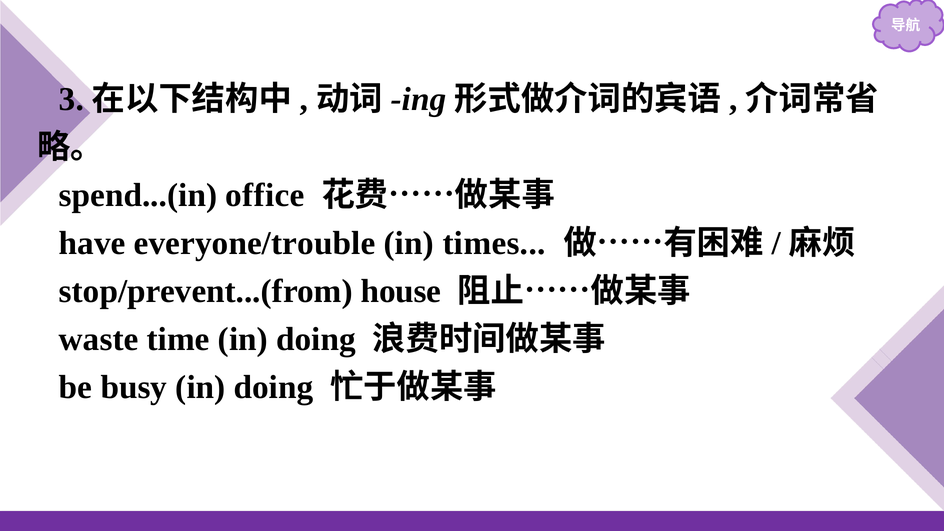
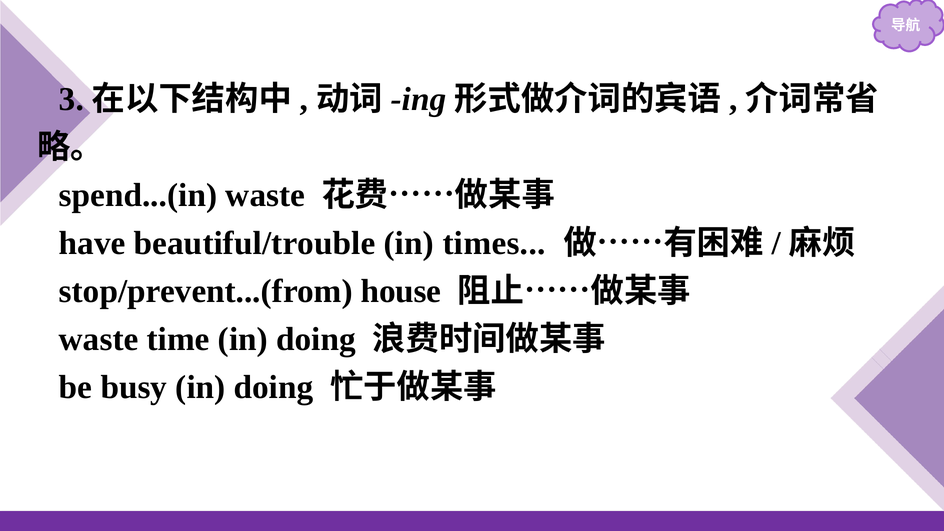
spend...(in office: office -> waste (265, 195)
everyone/trouble: everyone/trouble -> beautiful/trouble (255, 243)
